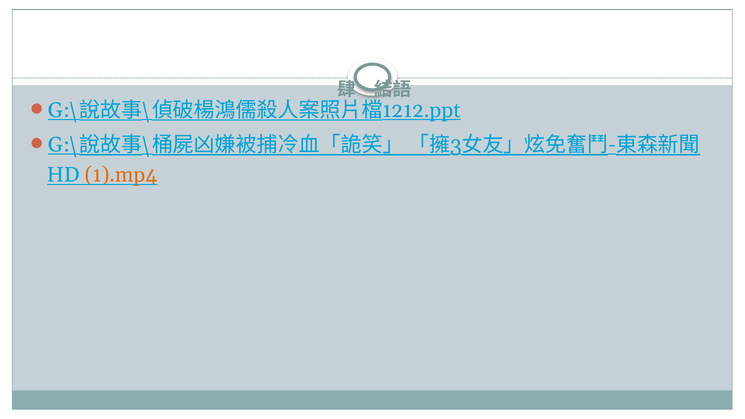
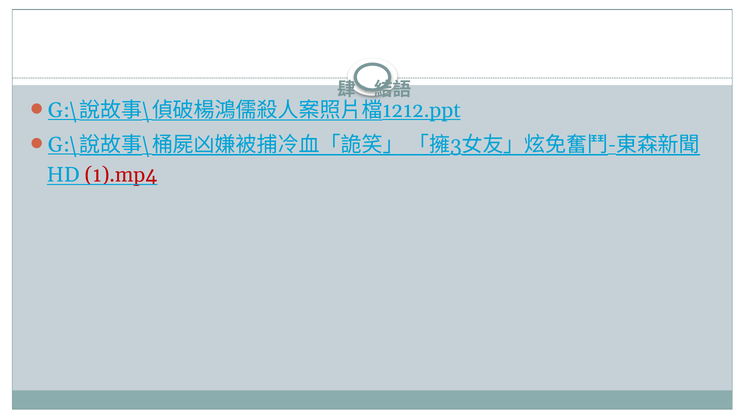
1).mp4 colour: orange -> red (121, 175)
